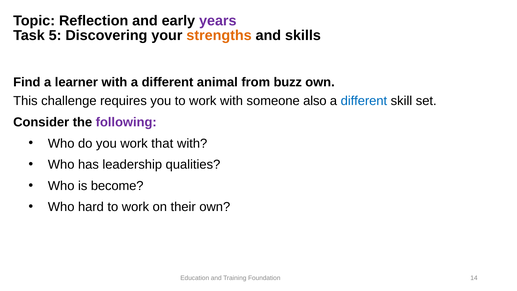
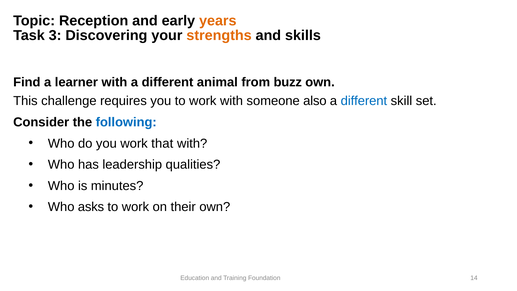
Reflection: Reflection -> Reception (94, 21)
years colour: purple -> orange (218, 21)
5: 5 -> 3 (55, 35)
following colour: purple -> blue (126, 122)
become: become -> minutes (117, 186)
hard: hard -> asks (91, 207)
